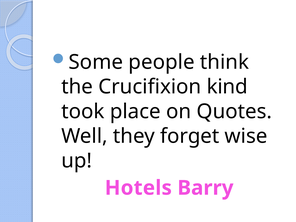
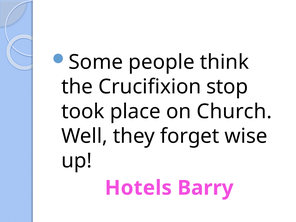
kind: kind -> stop (227, 87)
Quotes: Quotes -> Church (234, 111)
